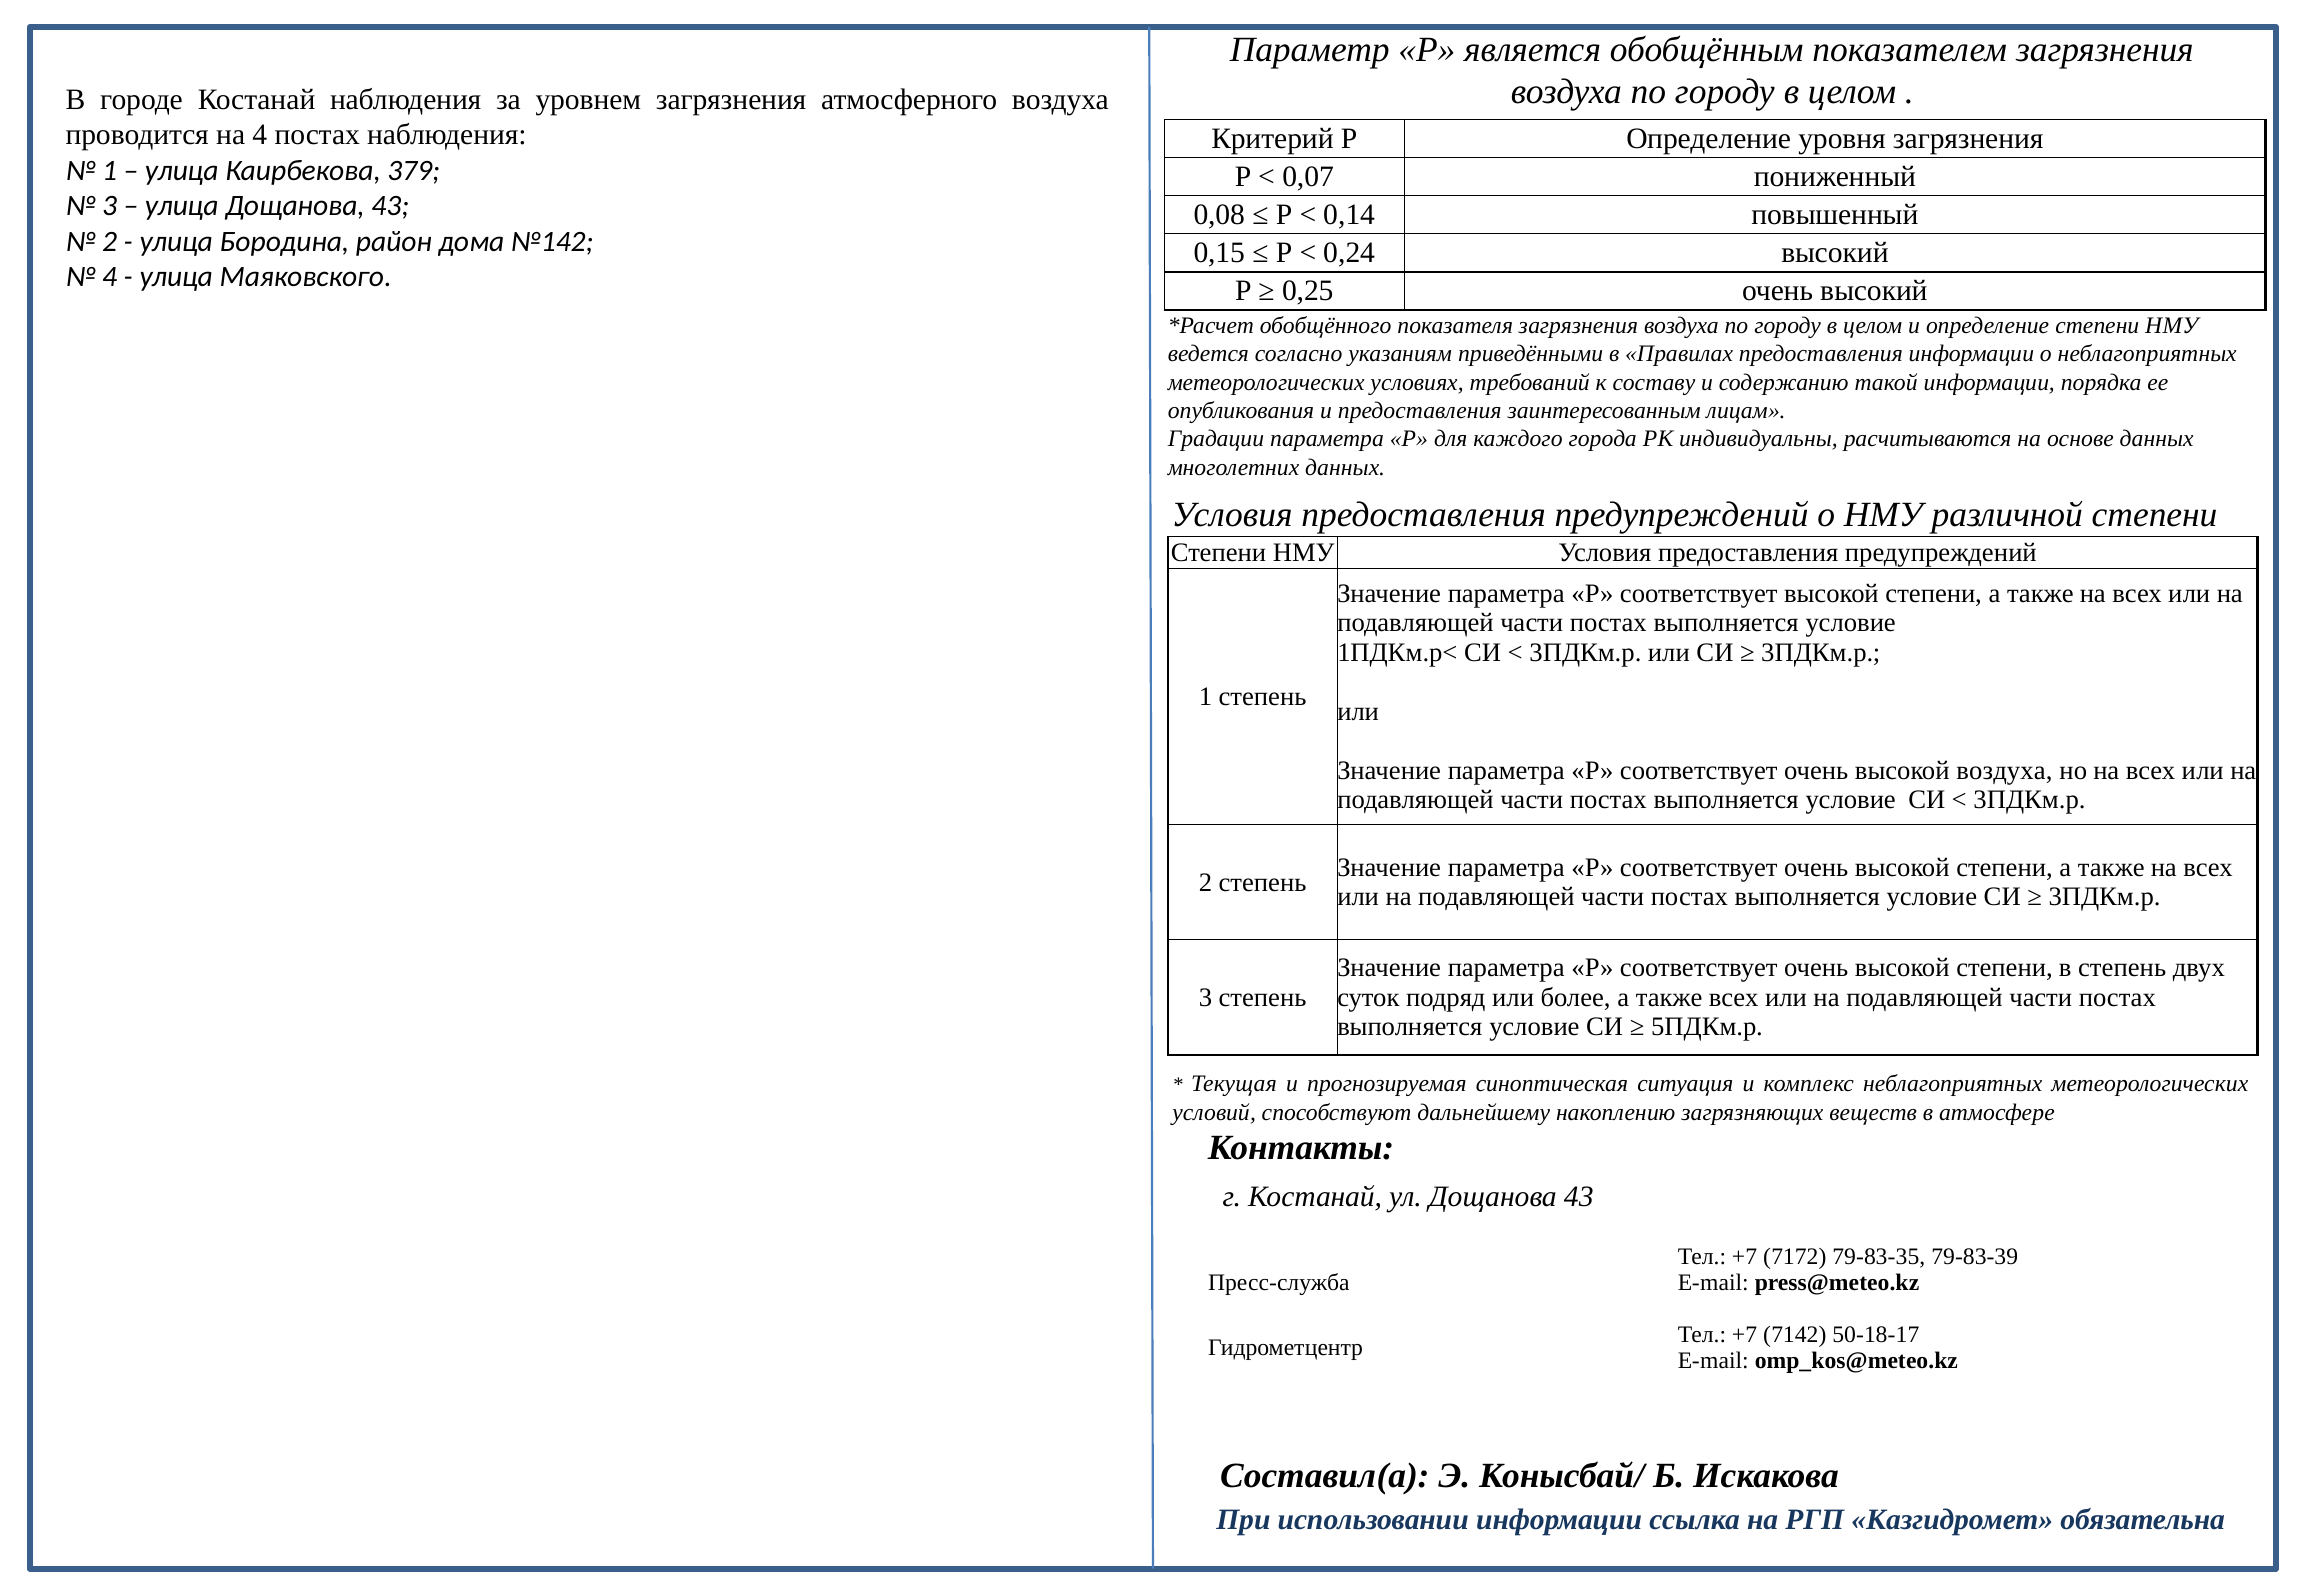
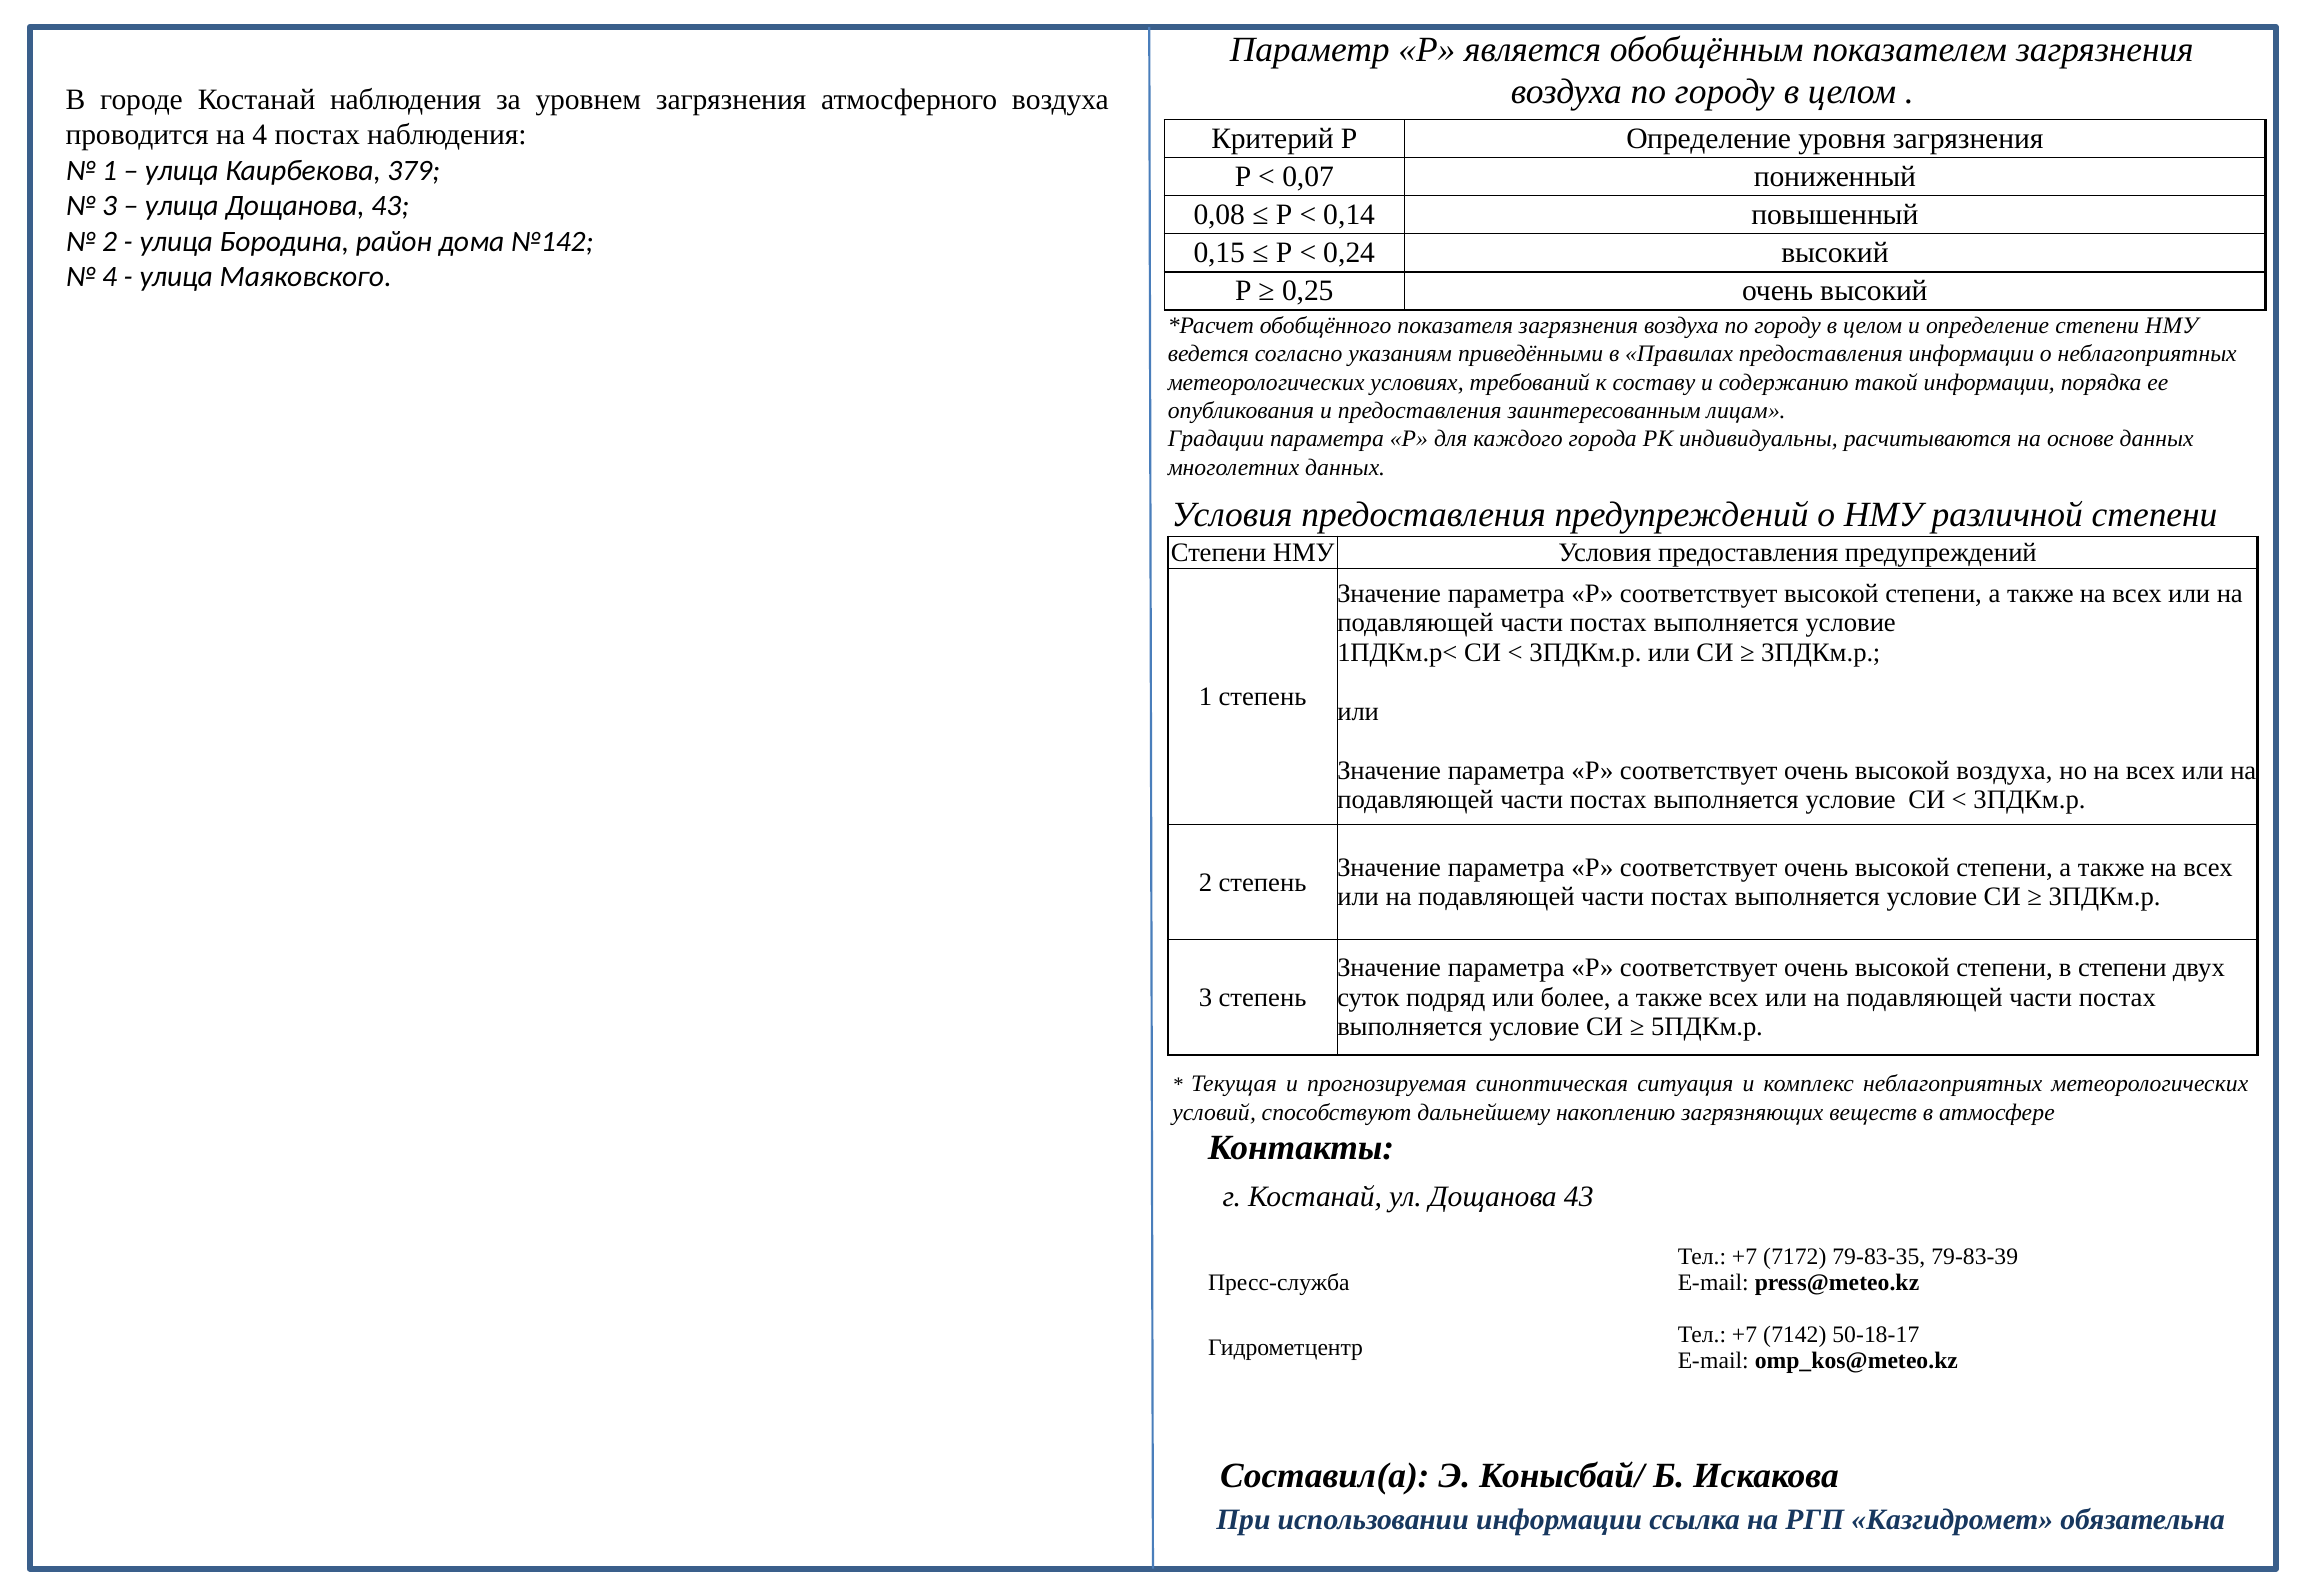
в степень: степень -> степени (2122, 968)
